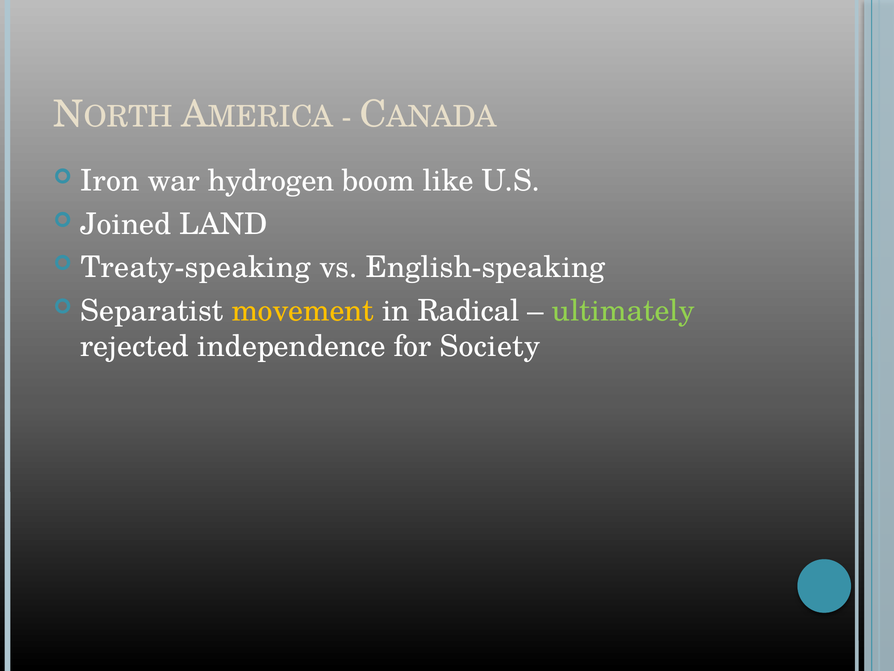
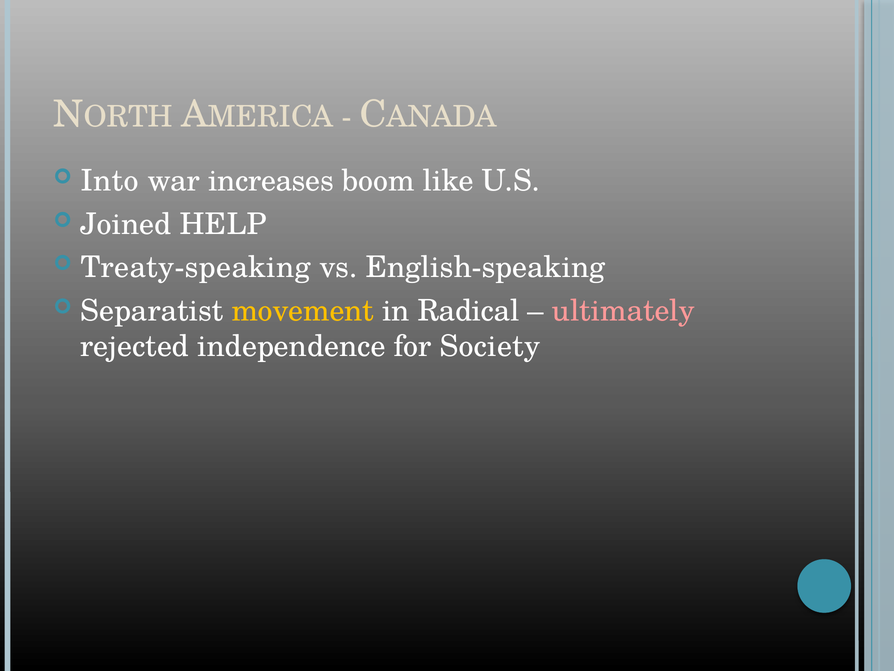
Iron: Iron -> Into (110, 181)
hydrogen: hydrogen -> increases (271, 181)
LAND: LAND -> HELP (223, 224)
ultimately colour: light green -> pink (623, 310)
